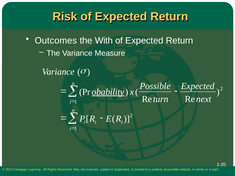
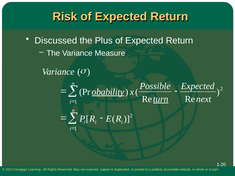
Outcomes: Outcomes -> Discussed (56, 41)
With: With -> Plus (104, 41)
turn underline: none -> present (161, 99)
